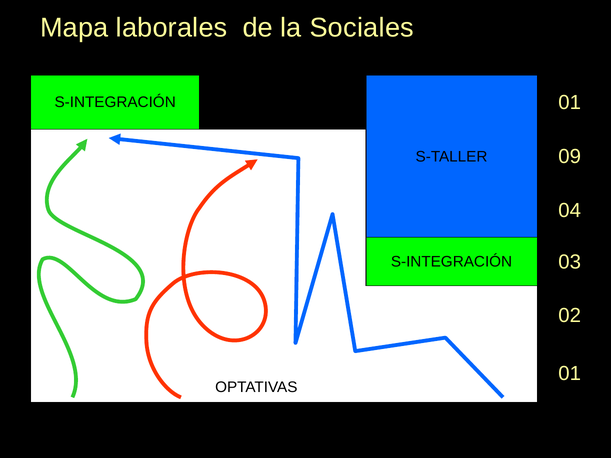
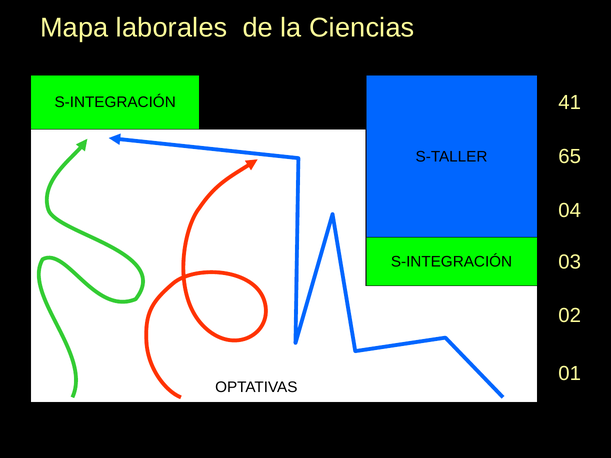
Sociales: Sociales -> Ciencias (362, 28)
S-INTEGRACIÓN 01: 01 -> 41 (570, 103)
09: 09 -> 65 (570, 157)
